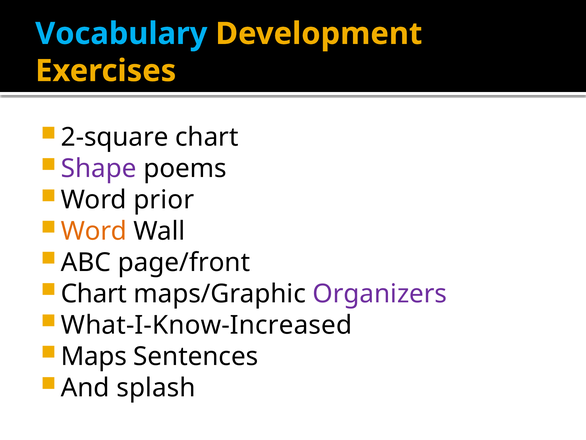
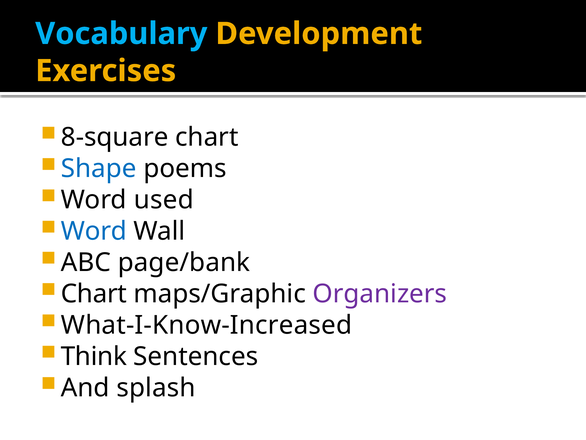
2-square: 2-square -> 8-square (115, 137)
Shape colour: purple -> blue (99, 168)
prior: prior -> used (164, 200)
Word colour: orange -> blue (94, 231)
page/front: page/front -> page/bank (184, 262)
Maps: Maps -> Think (94, 356)
